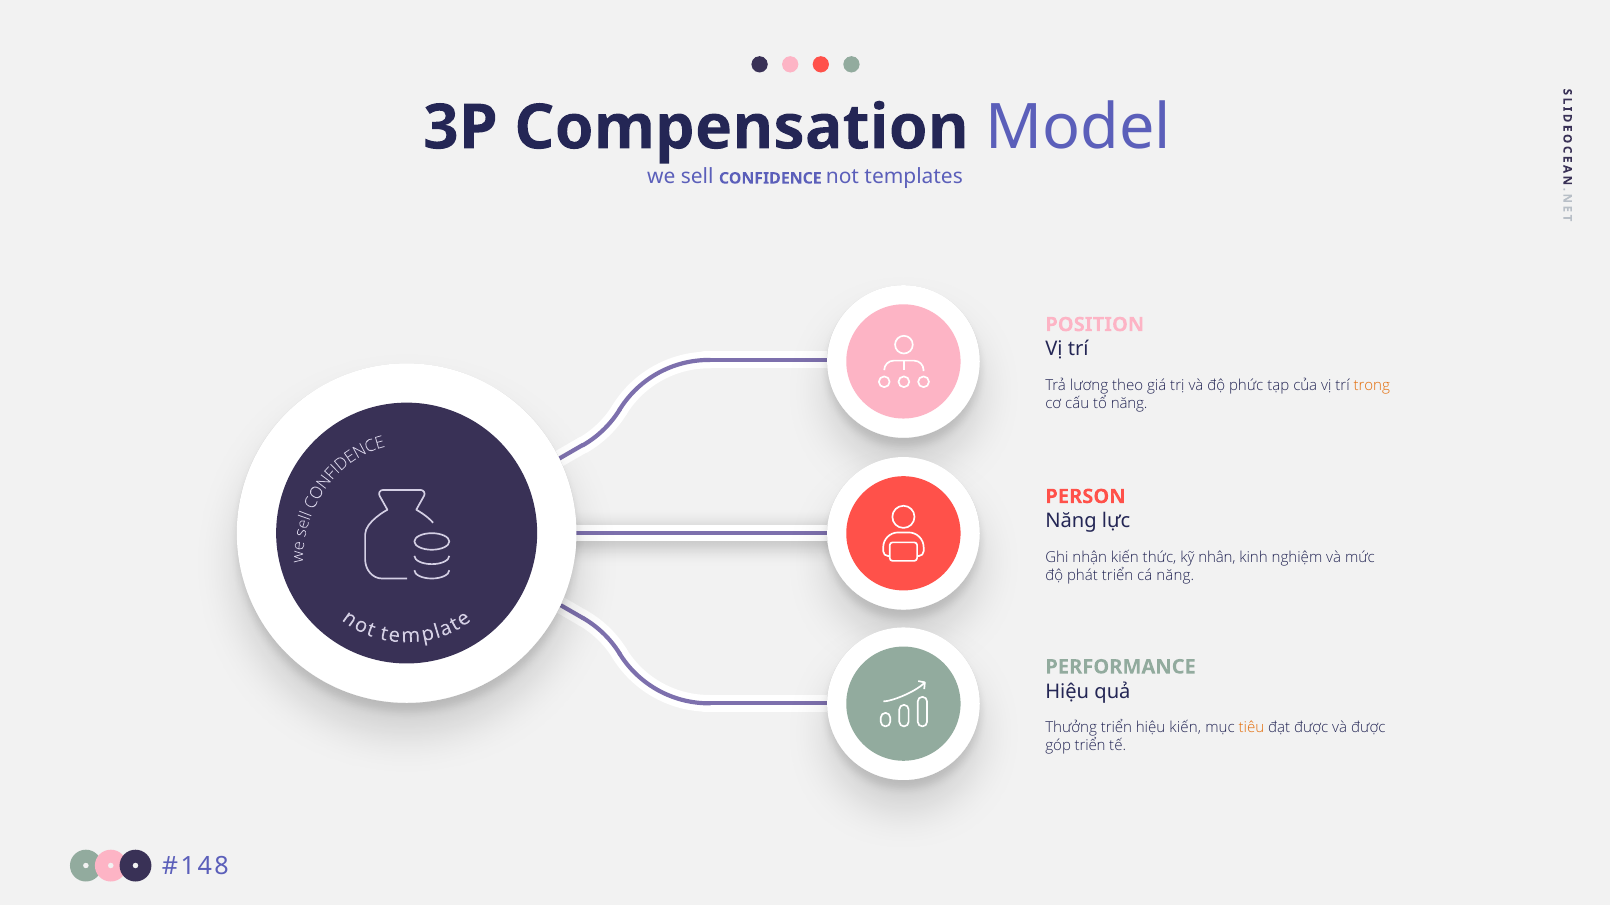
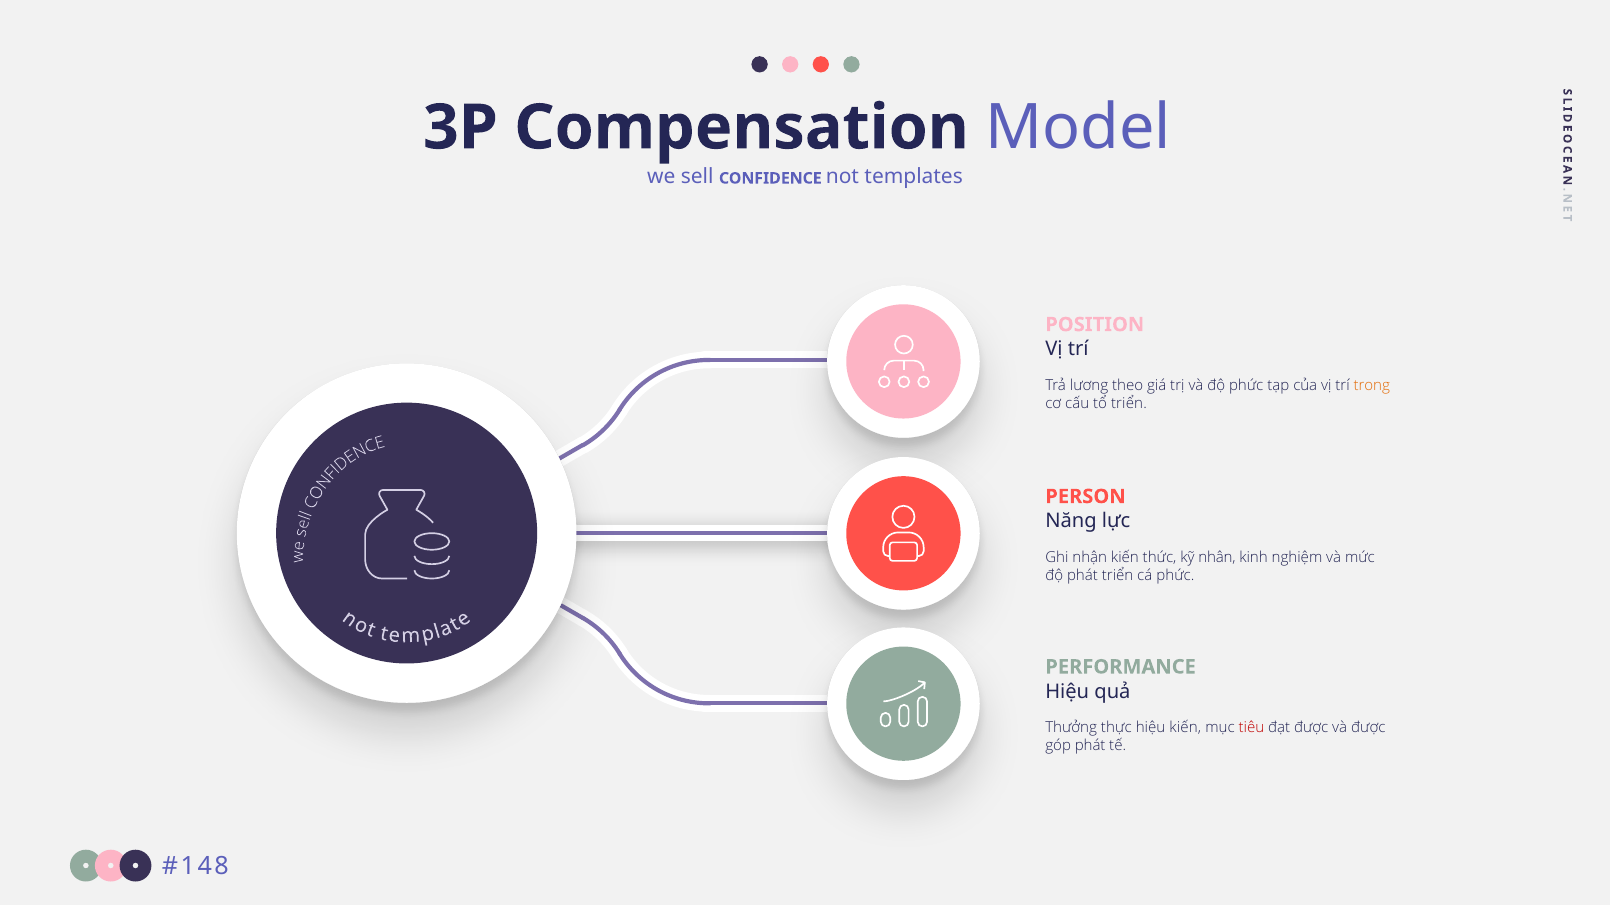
tổ năng: năng -> triển (1129, 404)
cá năng: năng -> phức (1175, 576)
Thưởng triển: triển -> thực (1116, 728)
tiêu colour: orange -> red (1251, 728)
góp triển: triển -> phát (1090, 746)
